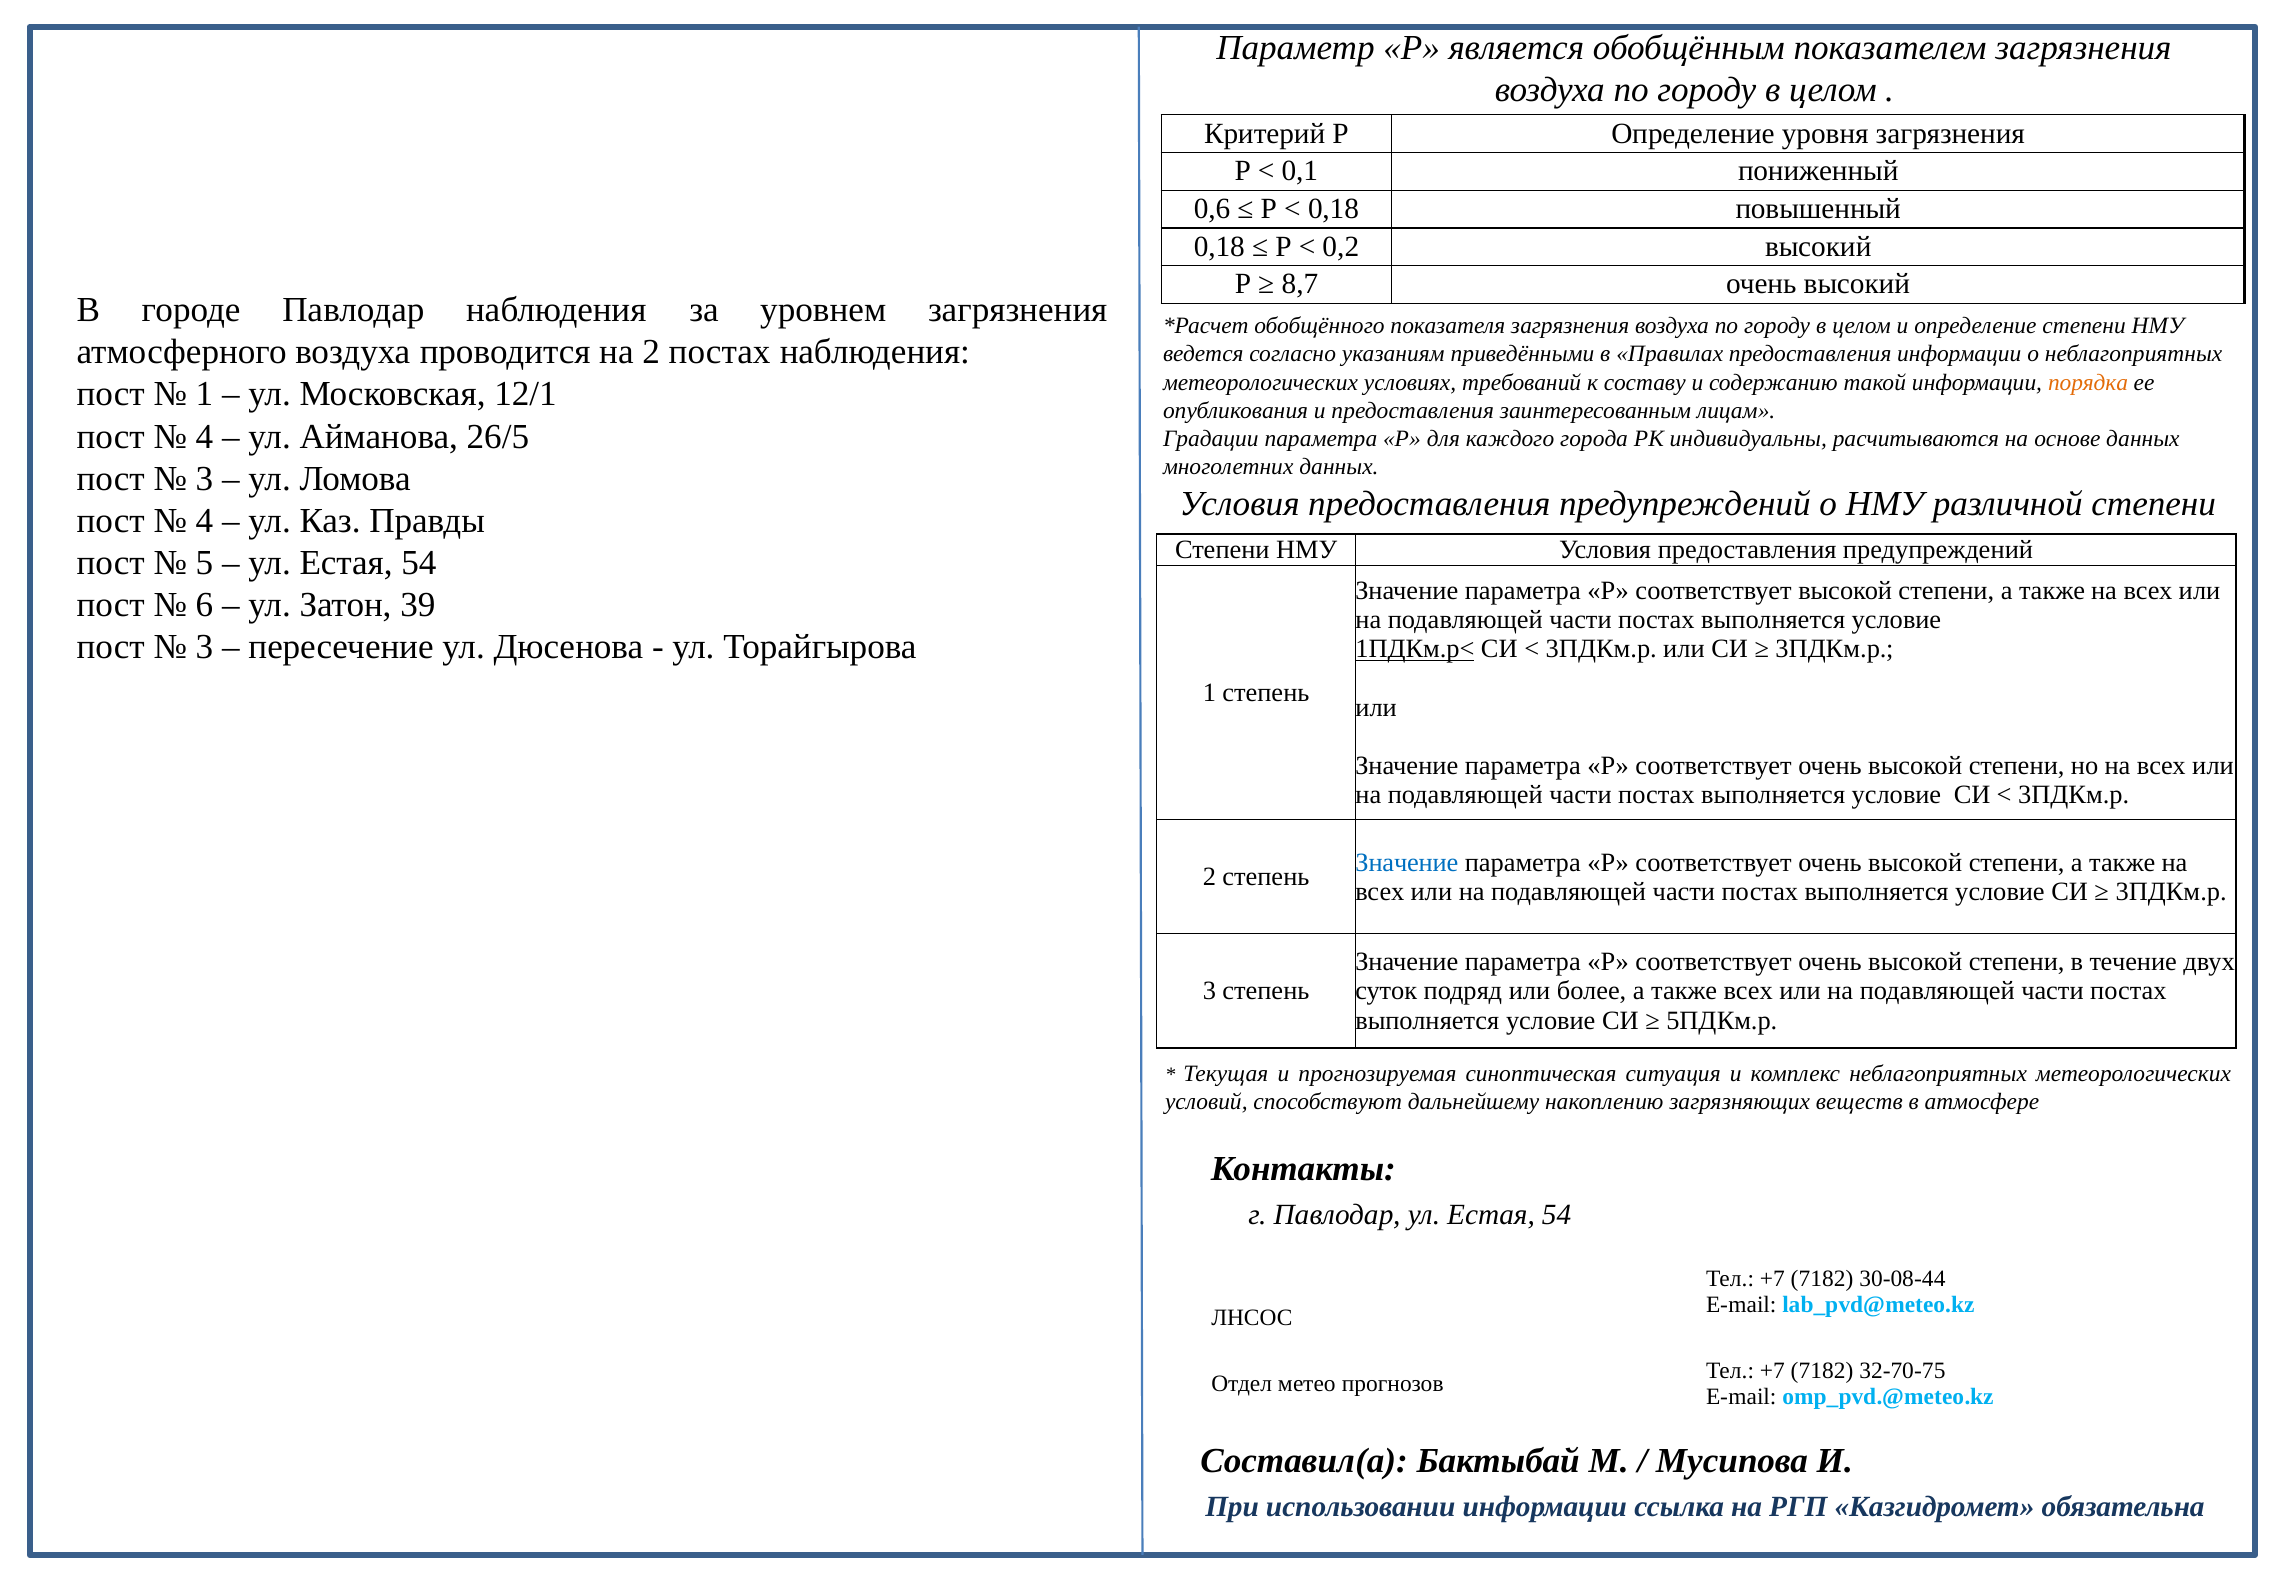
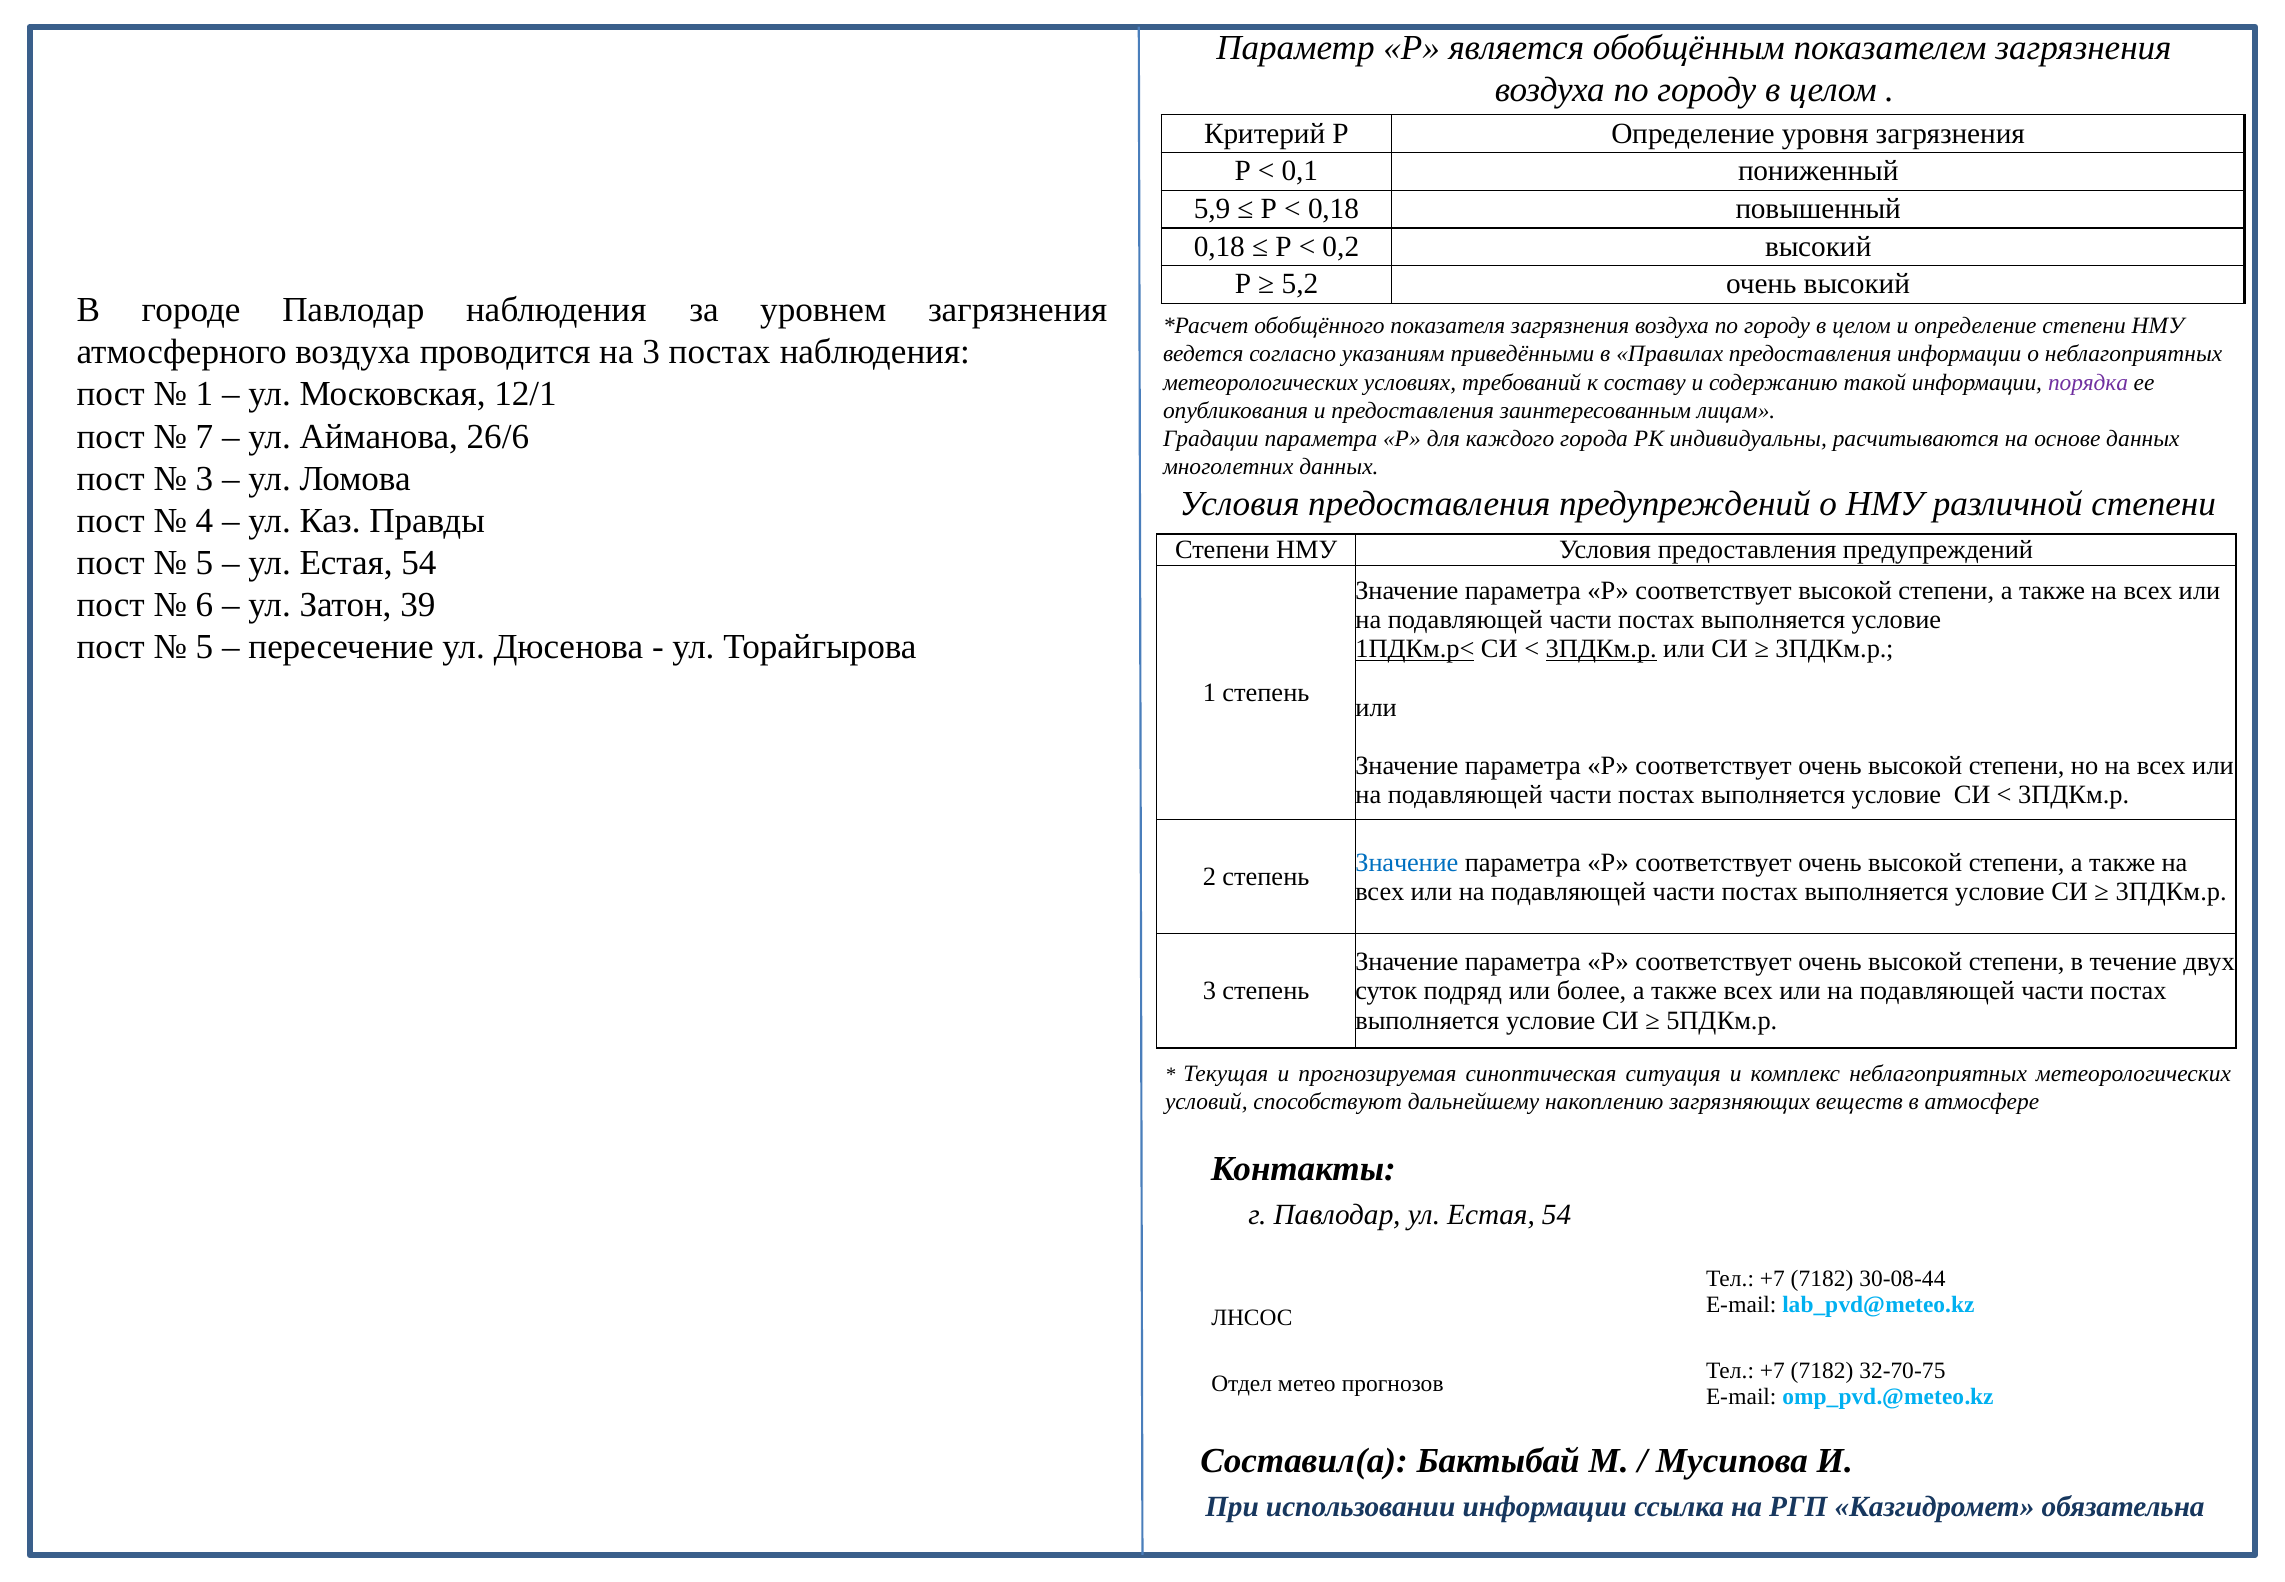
0,6: 0,6 -> 5,9 (1212, 209)
8,7: 8,7 -> 5,2 (1300, 284)
на 2: 2 -> 3 (651, 352)
порядка colour: orange -> purple (2088, 382)
4: 4 -> 7 (204, 436)
26/5: 26/5 -> 26/6 (498, 436)
3: 3 -> 5 (204, 647)
3ПДКм.р underline: none -> present (1601, 649)
